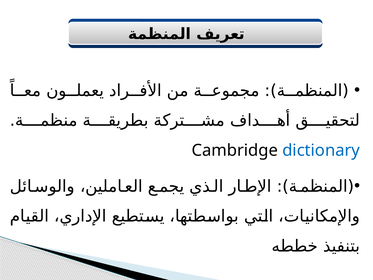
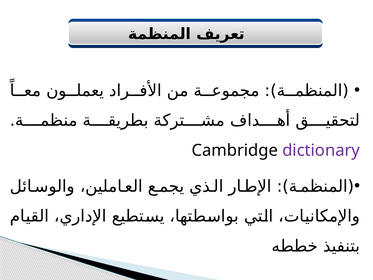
dictionary colour: blue -> purple (321, 150)
